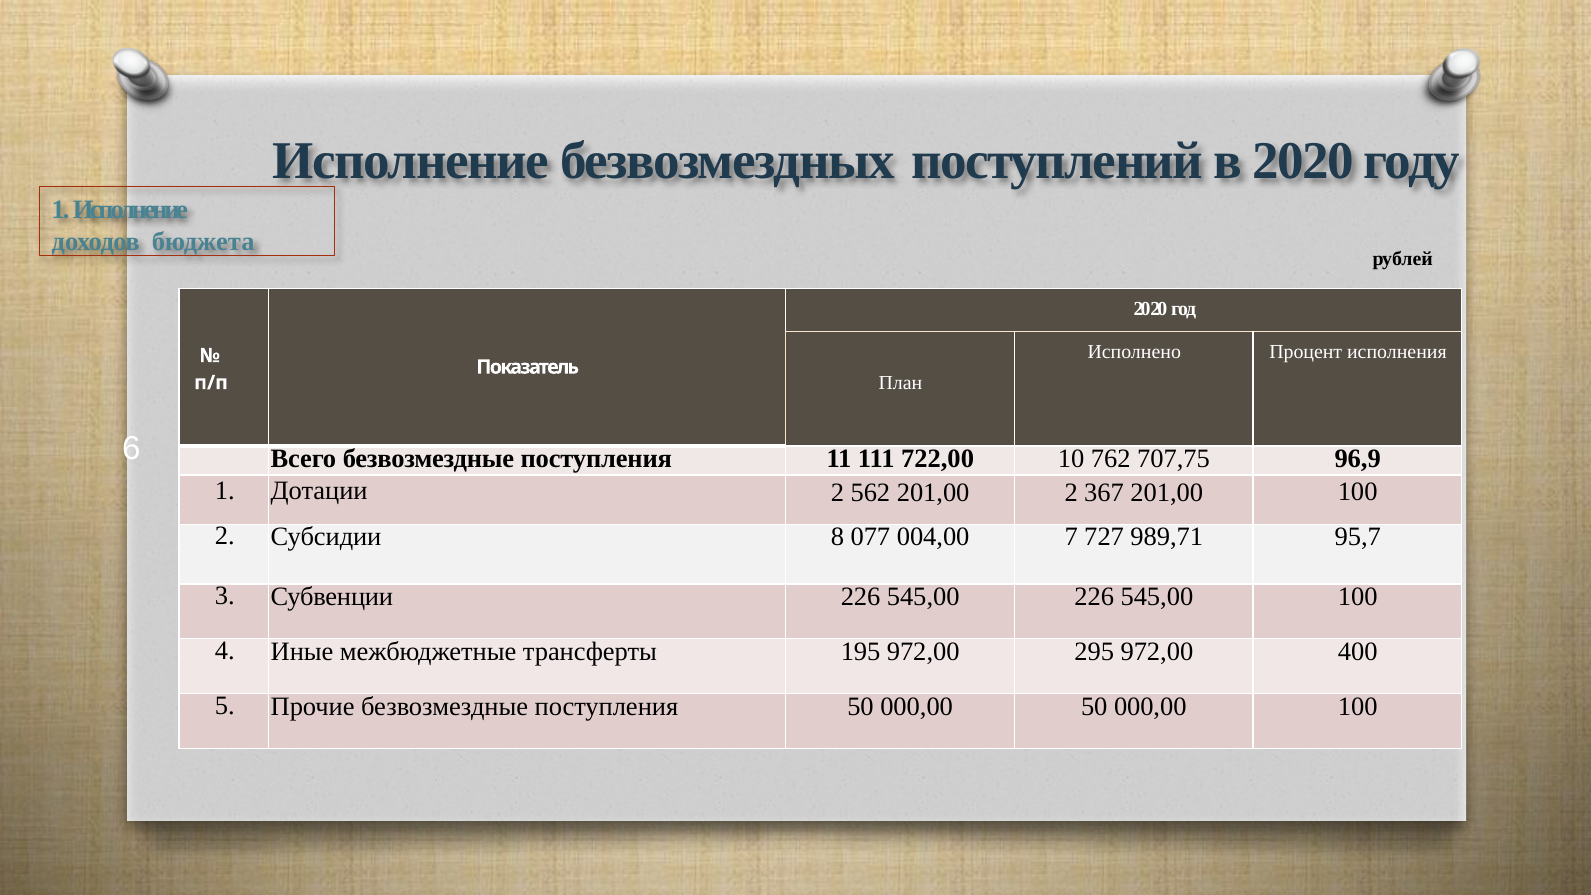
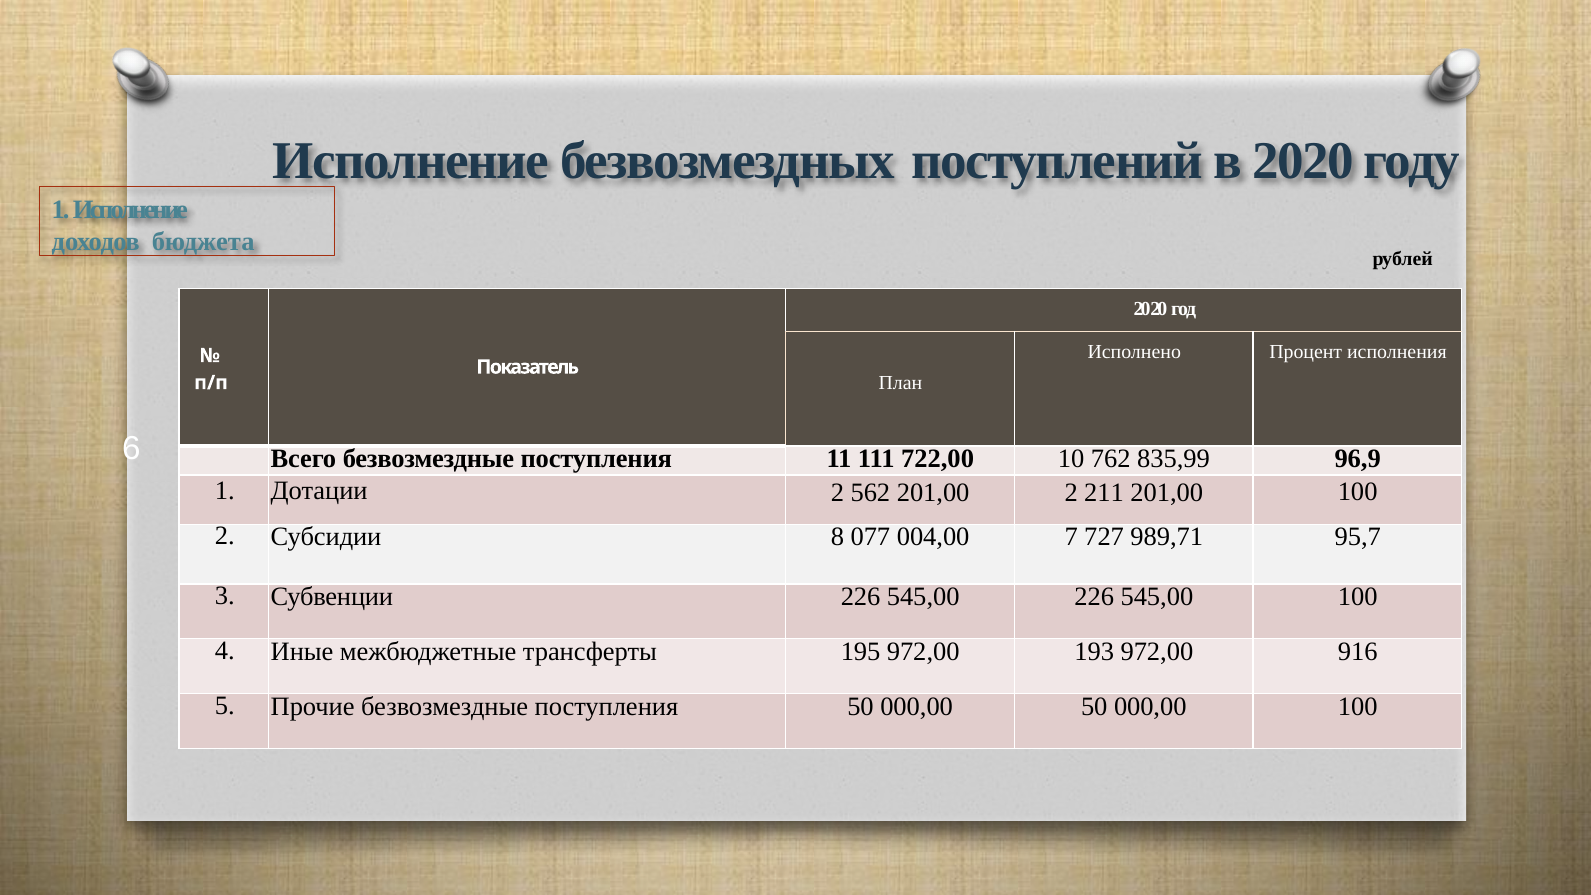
707,75: 707,75 -> 835,99 (1173, 459)
367: 367 -> 211 (1104, 492)
295: 295 -> 193 (1094, 652)
400: 400 -> 916 (1358, 652)
